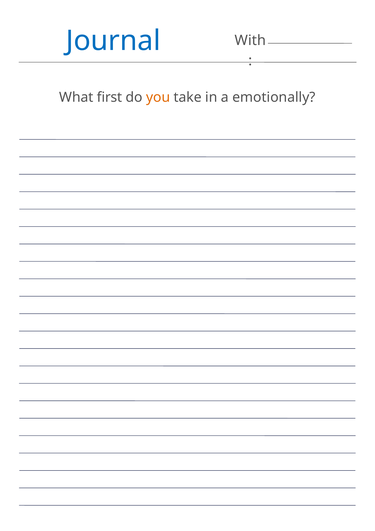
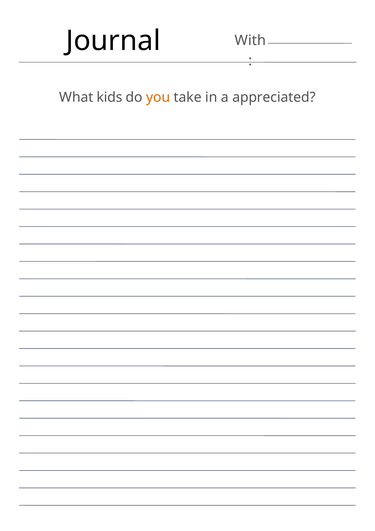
Journal colour: blue -> black (113, 41)
first: first -> kids (110, 97)
emotionally: emotionally -> appreciated (274, 97)
